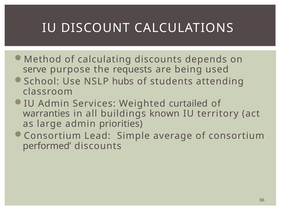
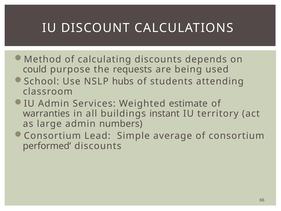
serve: serve -> could (35, 69)
curtailed: curtailed -> estimate (188, 103)
known: known -> instant (165, 114)
priorities: priorities -> numbers (121, 124)
